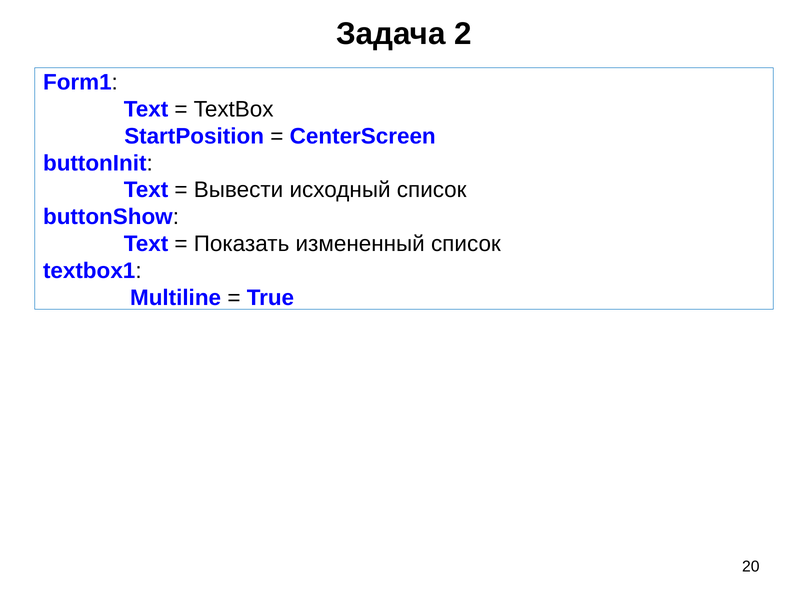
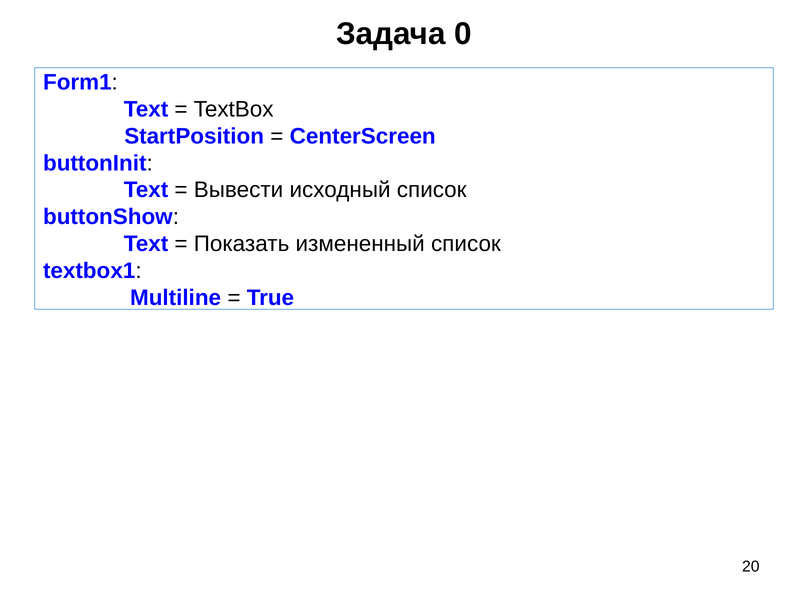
2: 2 -> 0 (463, 34)
